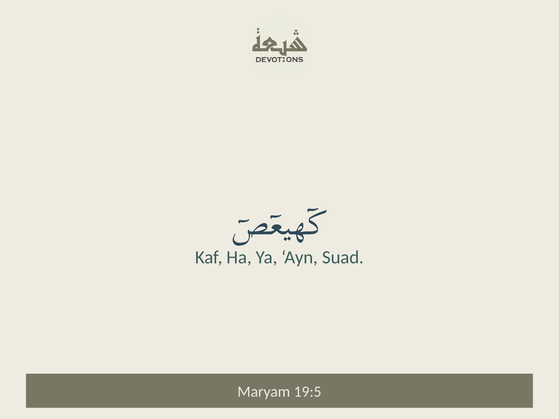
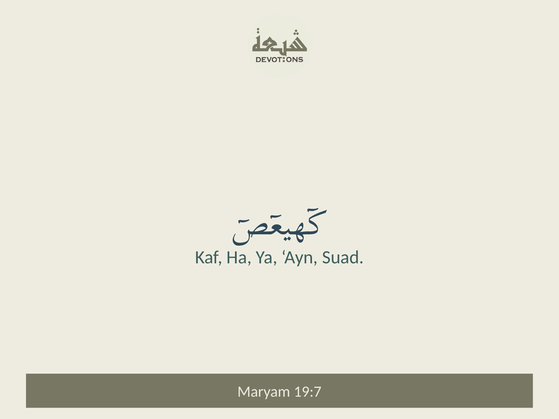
19:5: 19:5 -> 19:7 (308, 392)
